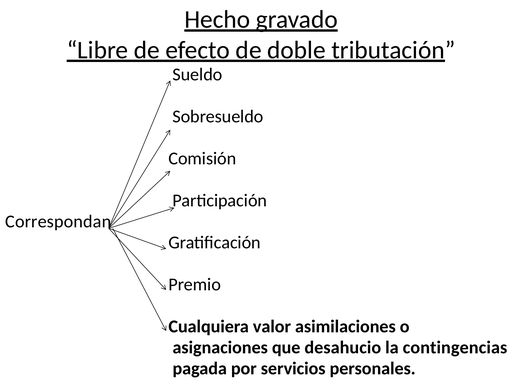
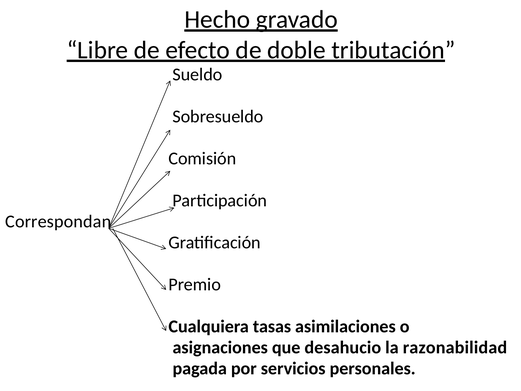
valor: valor -> tasas (272, 326)
contingencias: contingencias -> razonabilidad (455, 347)
